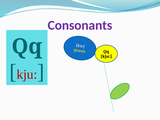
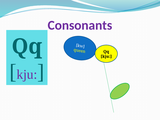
kju colour: red -> purple (27, 74)
